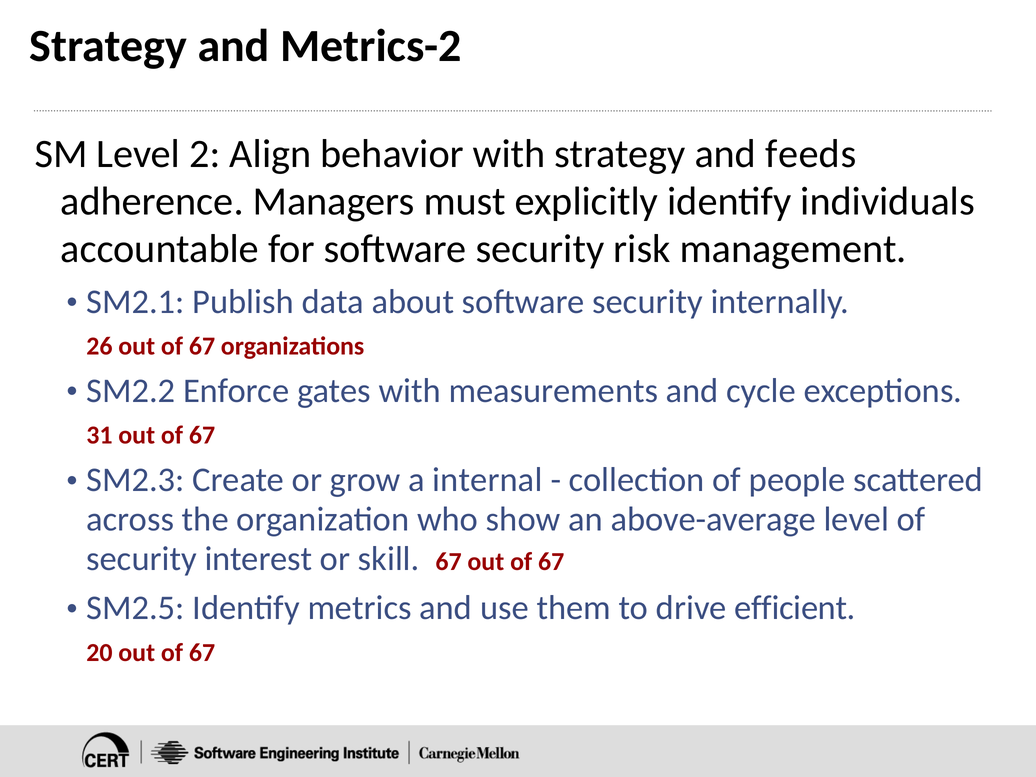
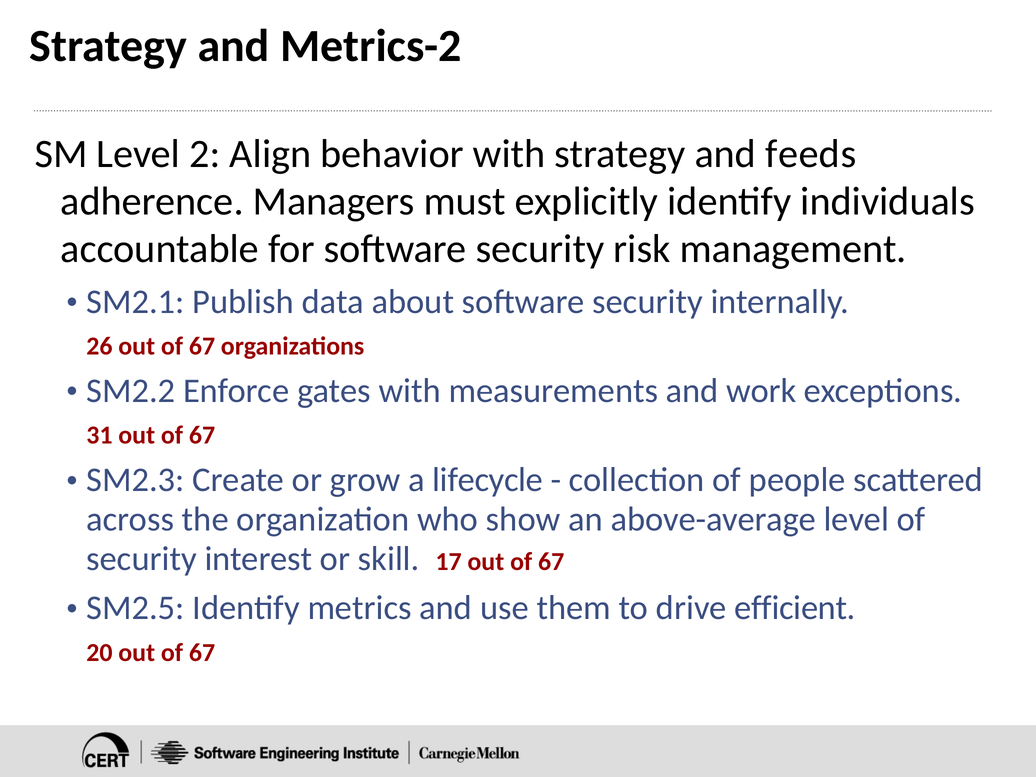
cycle: cycle -> work (761, 391)
internal: internal -> lifecycle (488, 480)
skill 67: 67 -> 17 (449, 561)
